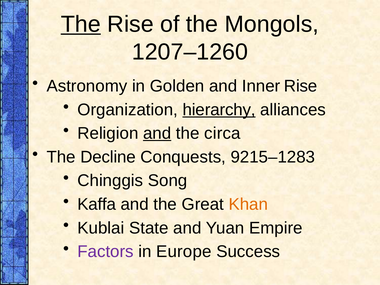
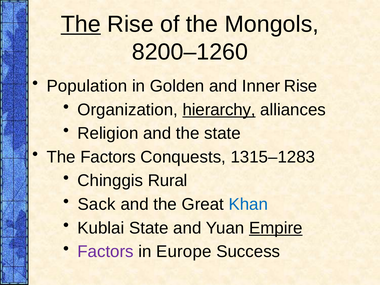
1207–1260: 1207–1260 -> 8200–1260 (190, 52)
Astronomy: Astronomy -> Population (87, 86)
and underline: present -> none (157, 133)
the circa: circa -> state (222, 133)
The Decline: Decline -> Factors (108, 157)
9215–1283: 9215–1283 -> 1315–1283 (273, 157)
Song: Song -> Rural (168, 181)
Kaffa: Kaffa -> Sack (97, 204)
Khan colour: orange -> blue (248, 204)
Empire underline: none -> present (276, 228)
